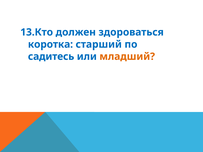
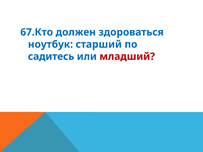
13.Кто: 13.Кто -> 67.Кто (37, 32)
коротка: коротка -> ноутбук (50, 44)
младший colour: orange -> red (127, 57)
